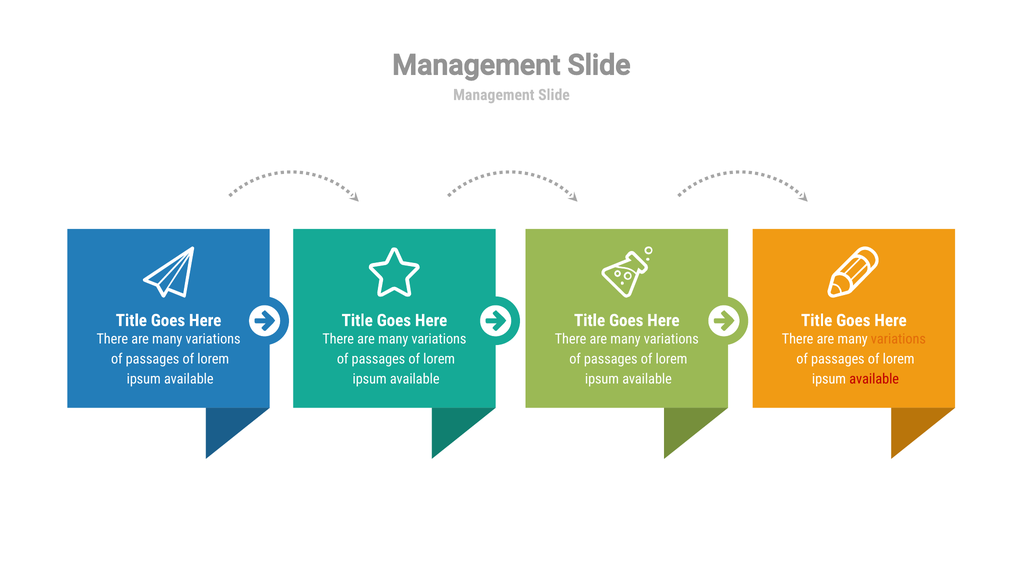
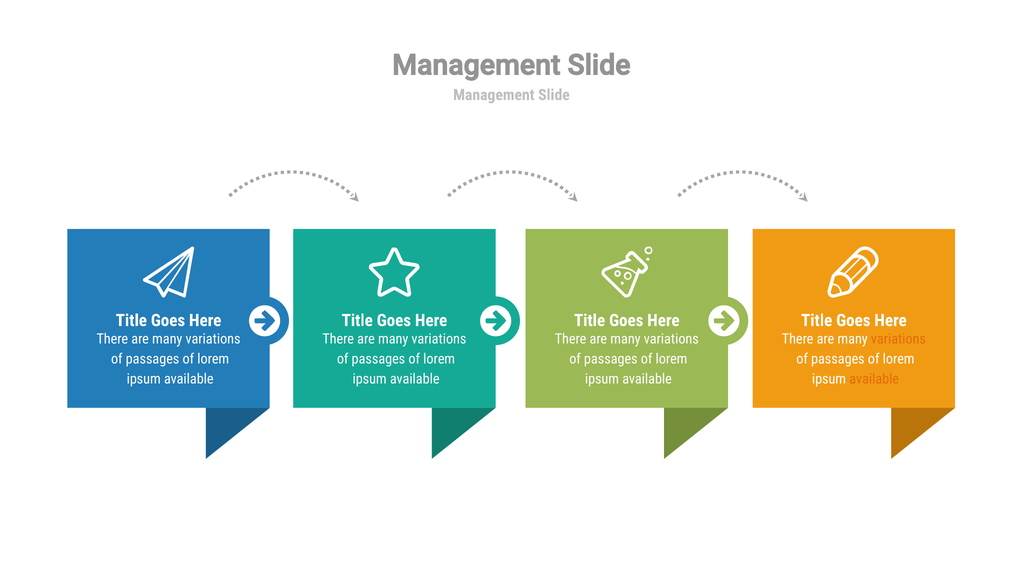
available colour: red -> orange (874, 379)
